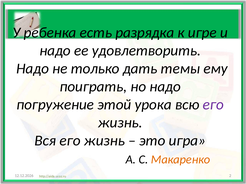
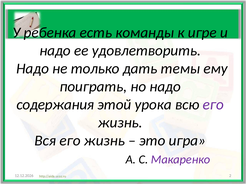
разрядка: разрядка -> команды (145, 33)
погружение: погружение -> содержания (55, 105)
Макаренко colour: orange -> purple (181, 160)
